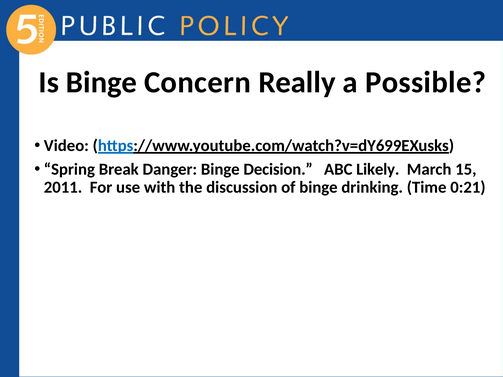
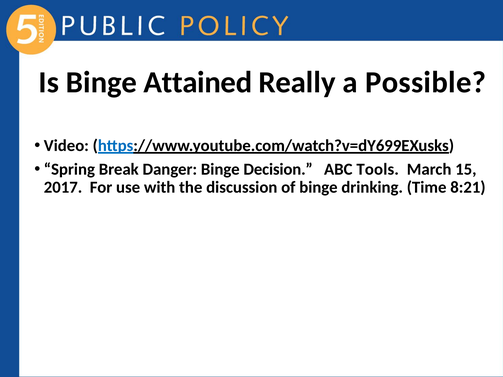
Concern: Concern -> Attained (198, 82)
Likely: Likely -> Tools (378, 169)
2011: 2011 -> 2017 (63, 187)
0:21: 0:21 -> 8:21 (468, 187)
